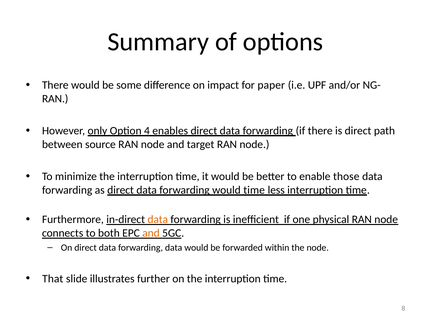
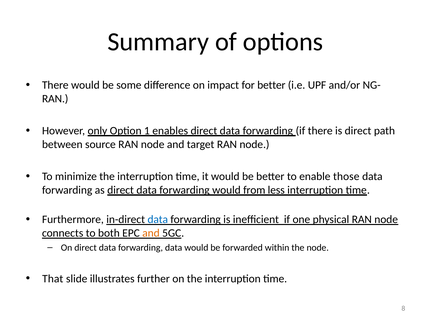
for paper: paper -> better (271, 85)
4: 4 -> 1 (147, 131)
would time: time -> from (254, 190)
data colour: orange -> blue (158, 220)
